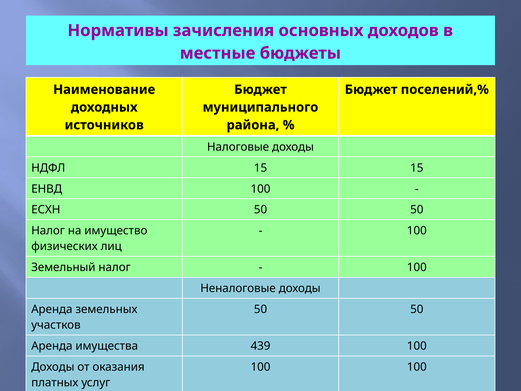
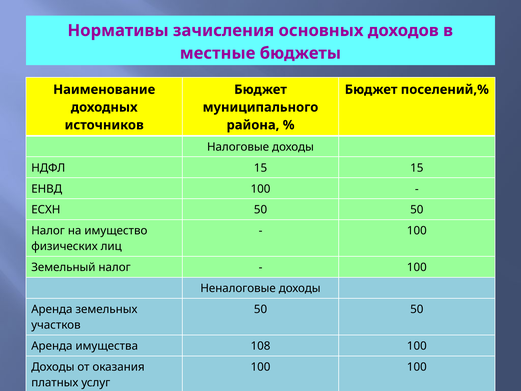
439: 439 -> 108 (261, 346)
